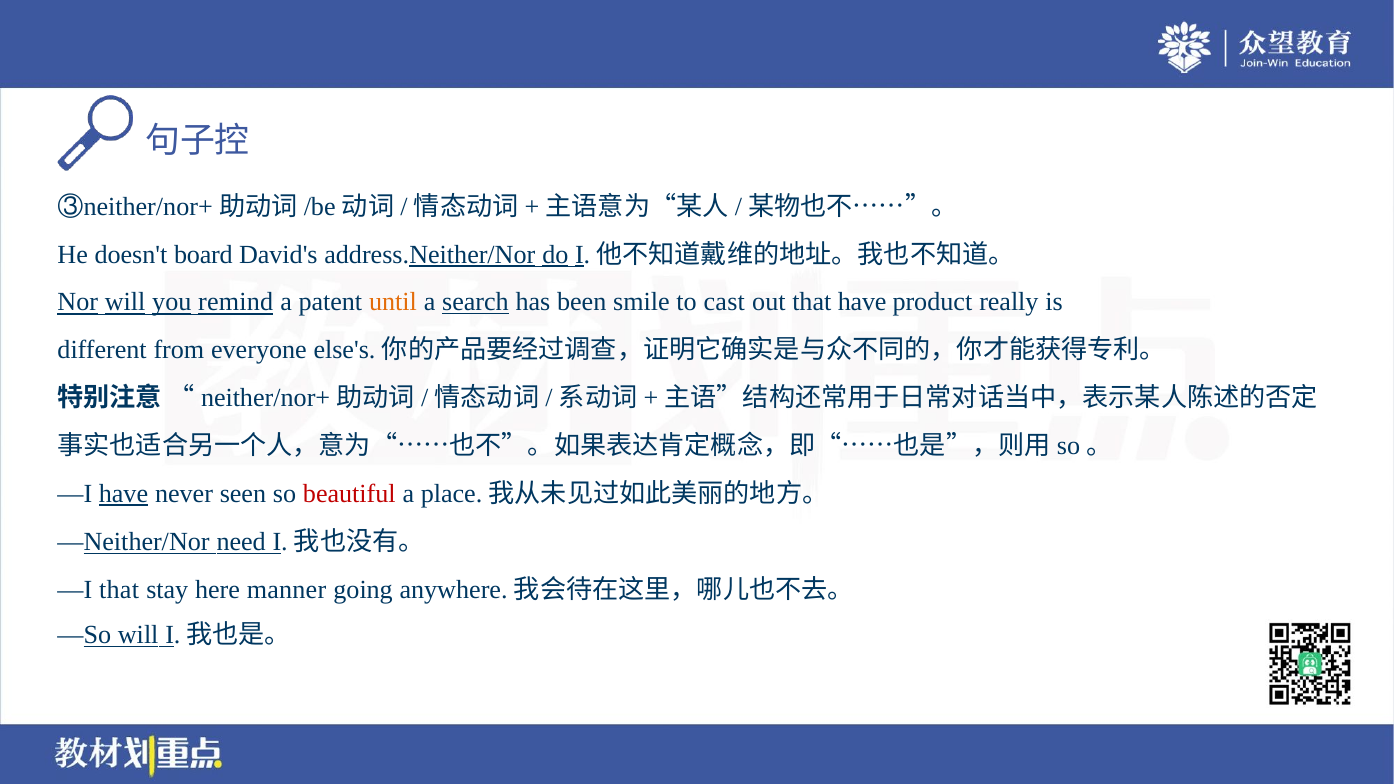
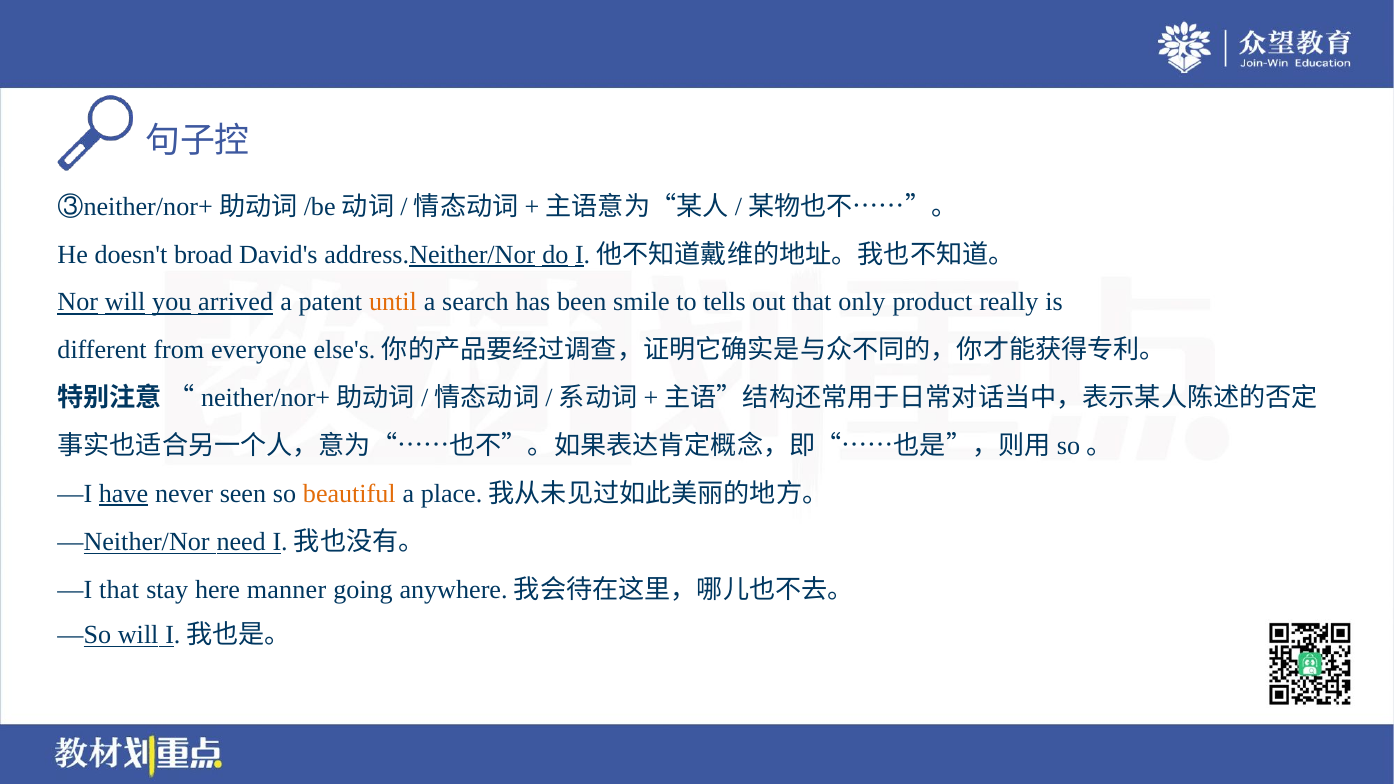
board: board -> broad (203, 254)
remind: remind -> arrived (236, 302)
search underline: present -> none (475, 302)
cast: cast -> tells (725, 302)
that have: have -> only (862, 302)
beautiful colour: red -> orange (349, 494)
